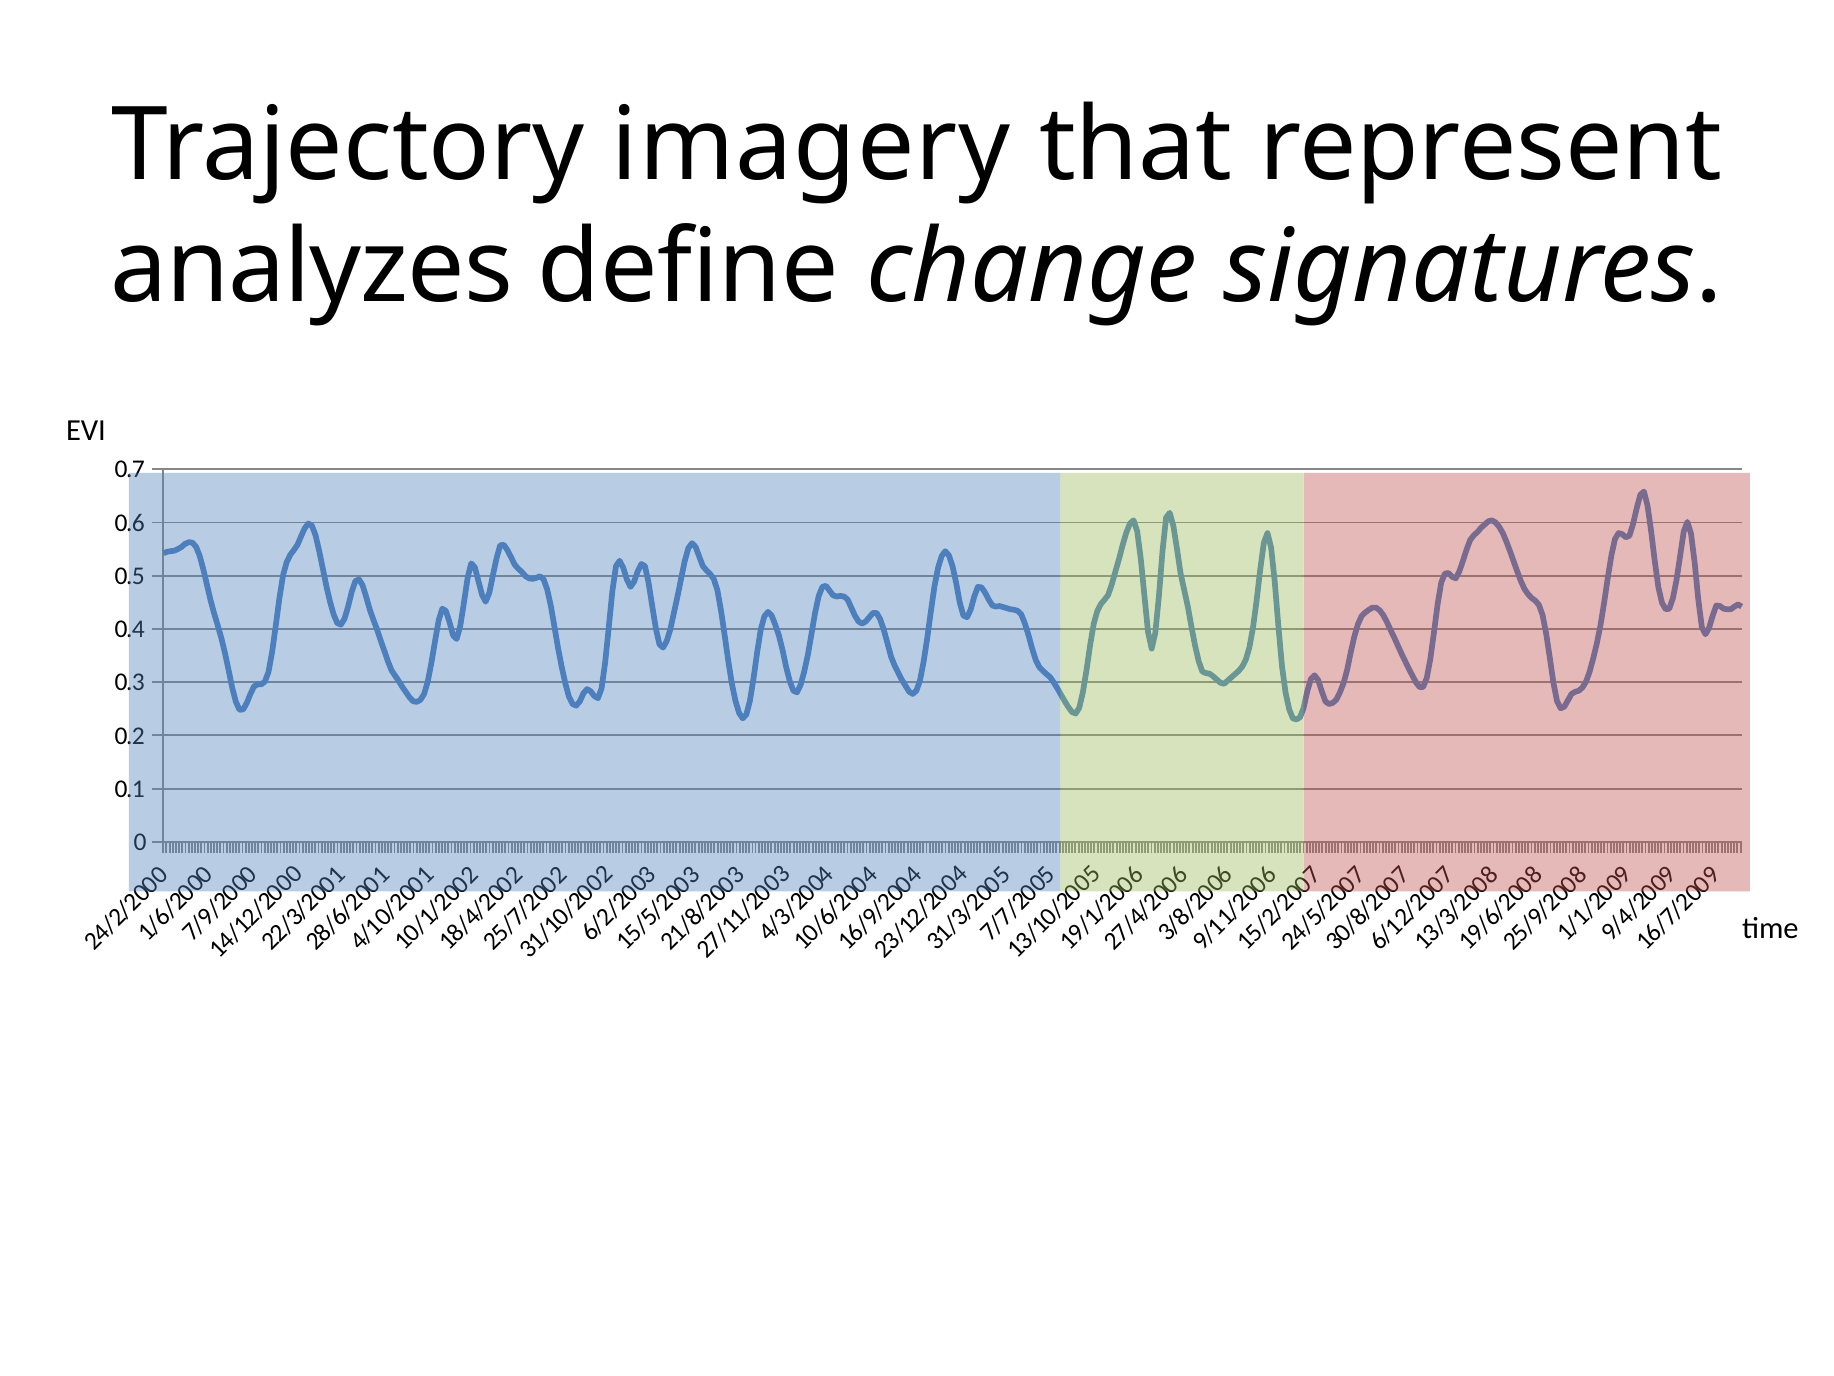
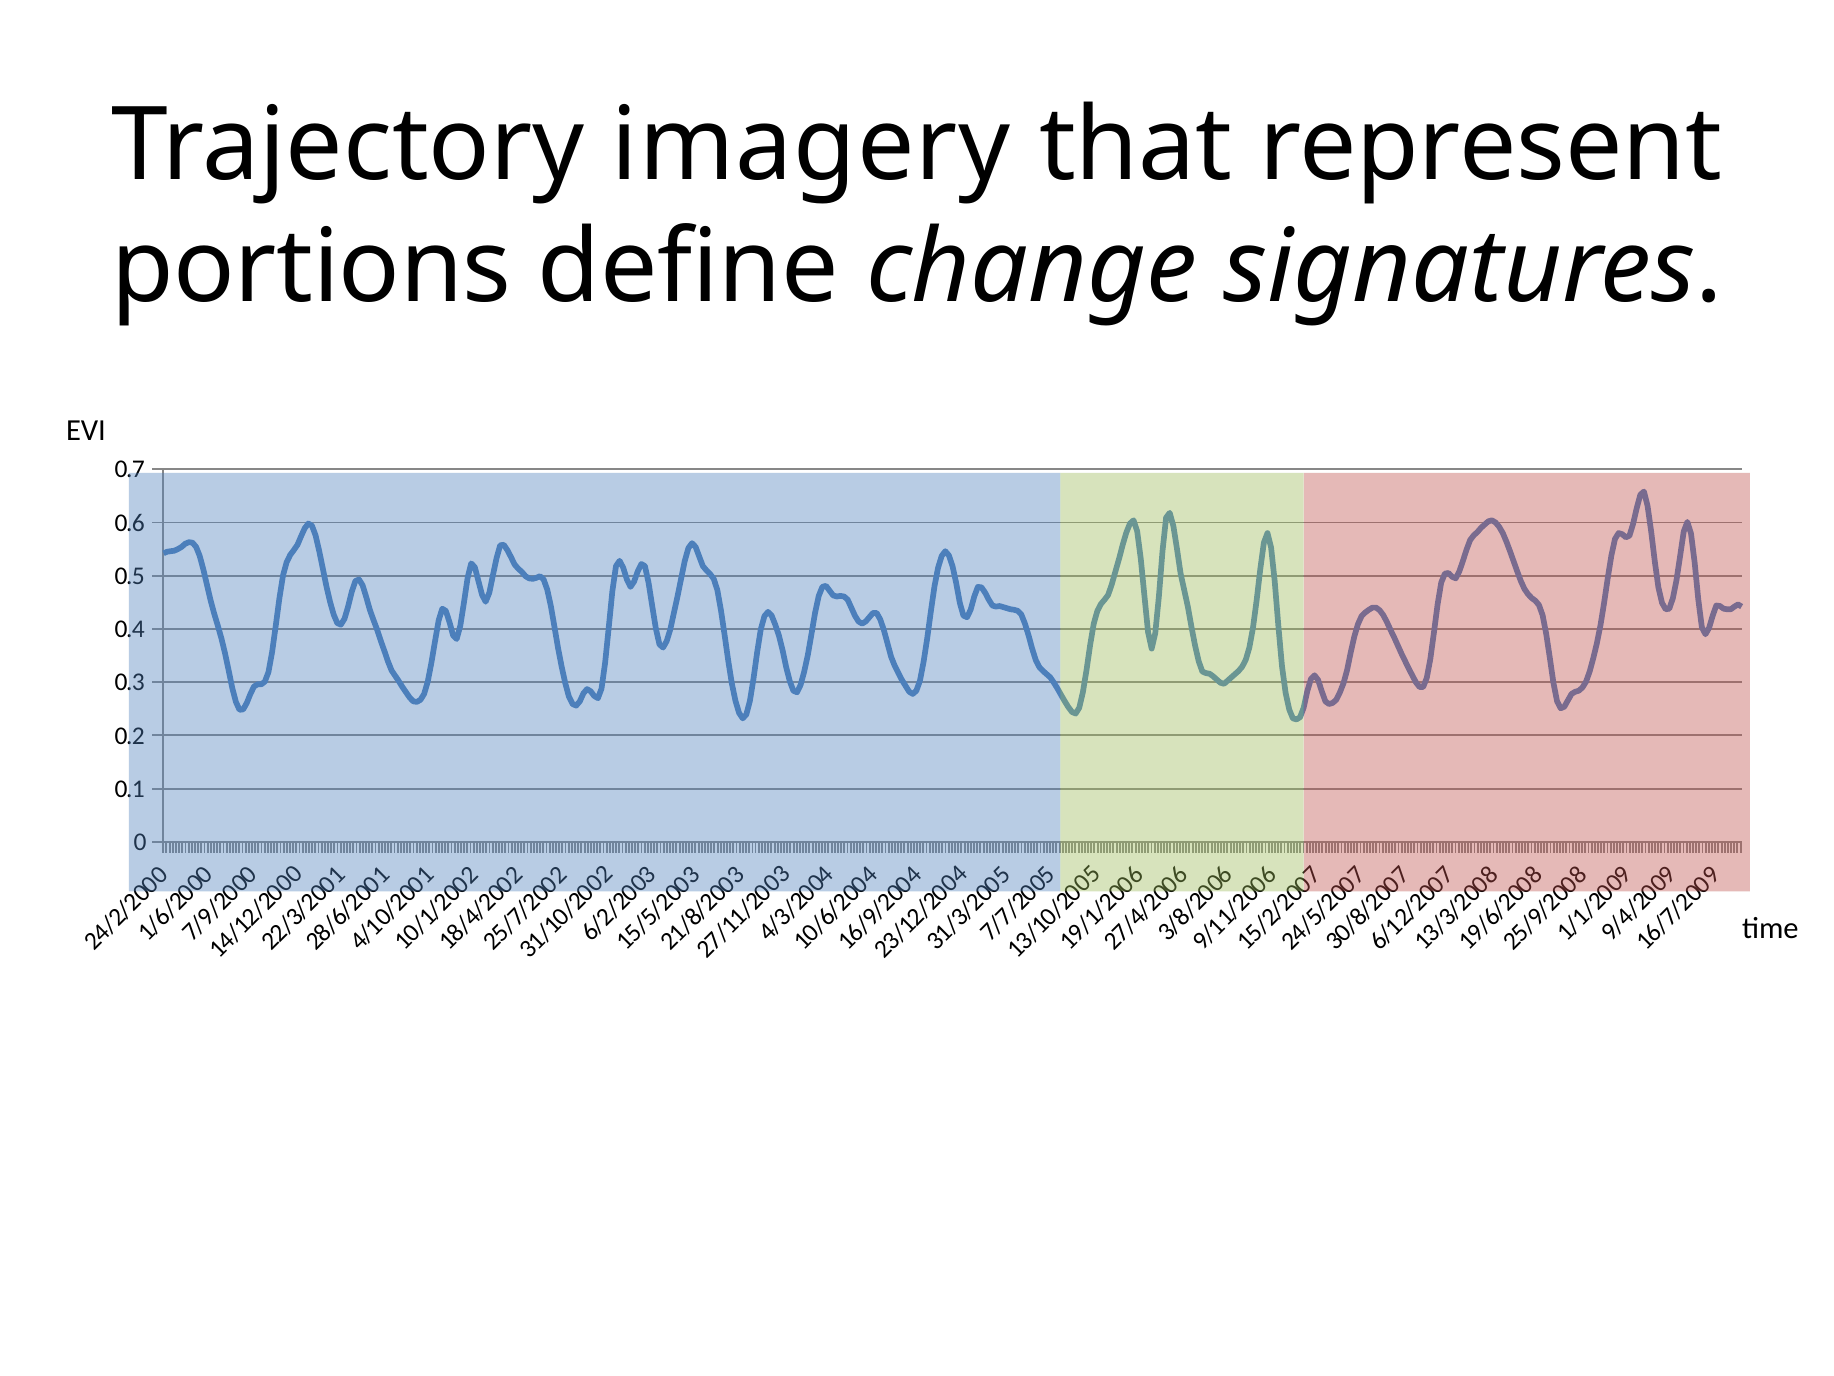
analyzes: analyzes -> portions (311, 268)
